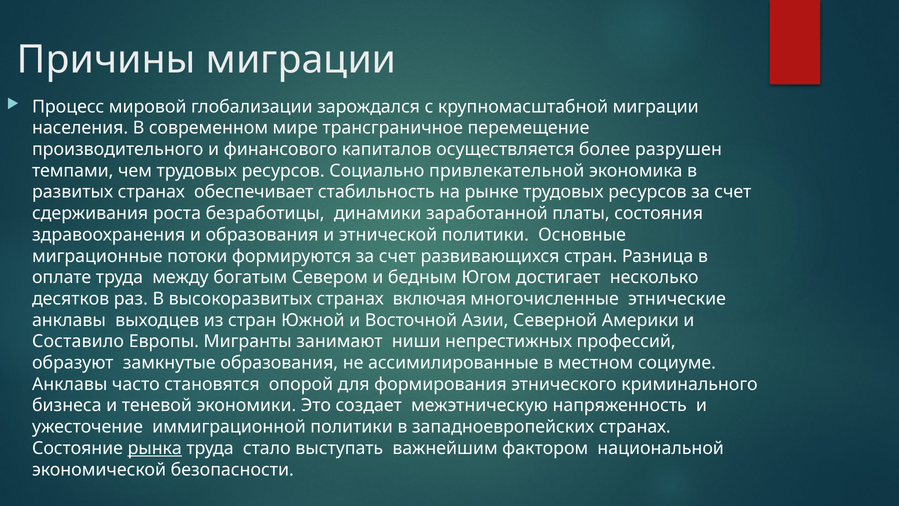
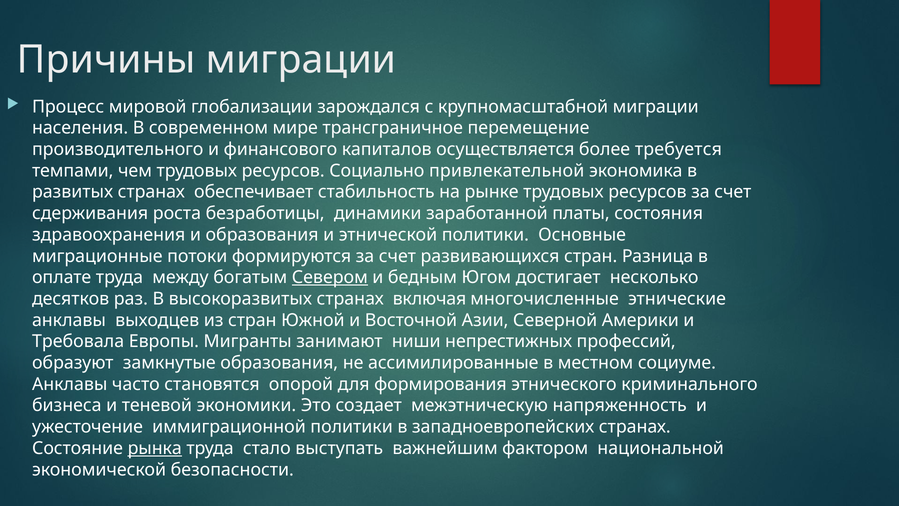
разрушен: разрушен -> требуется (678, 149)
Севером underline: none -> present (330, 277)
Составило: Составило -> Требовала (78, 341)
